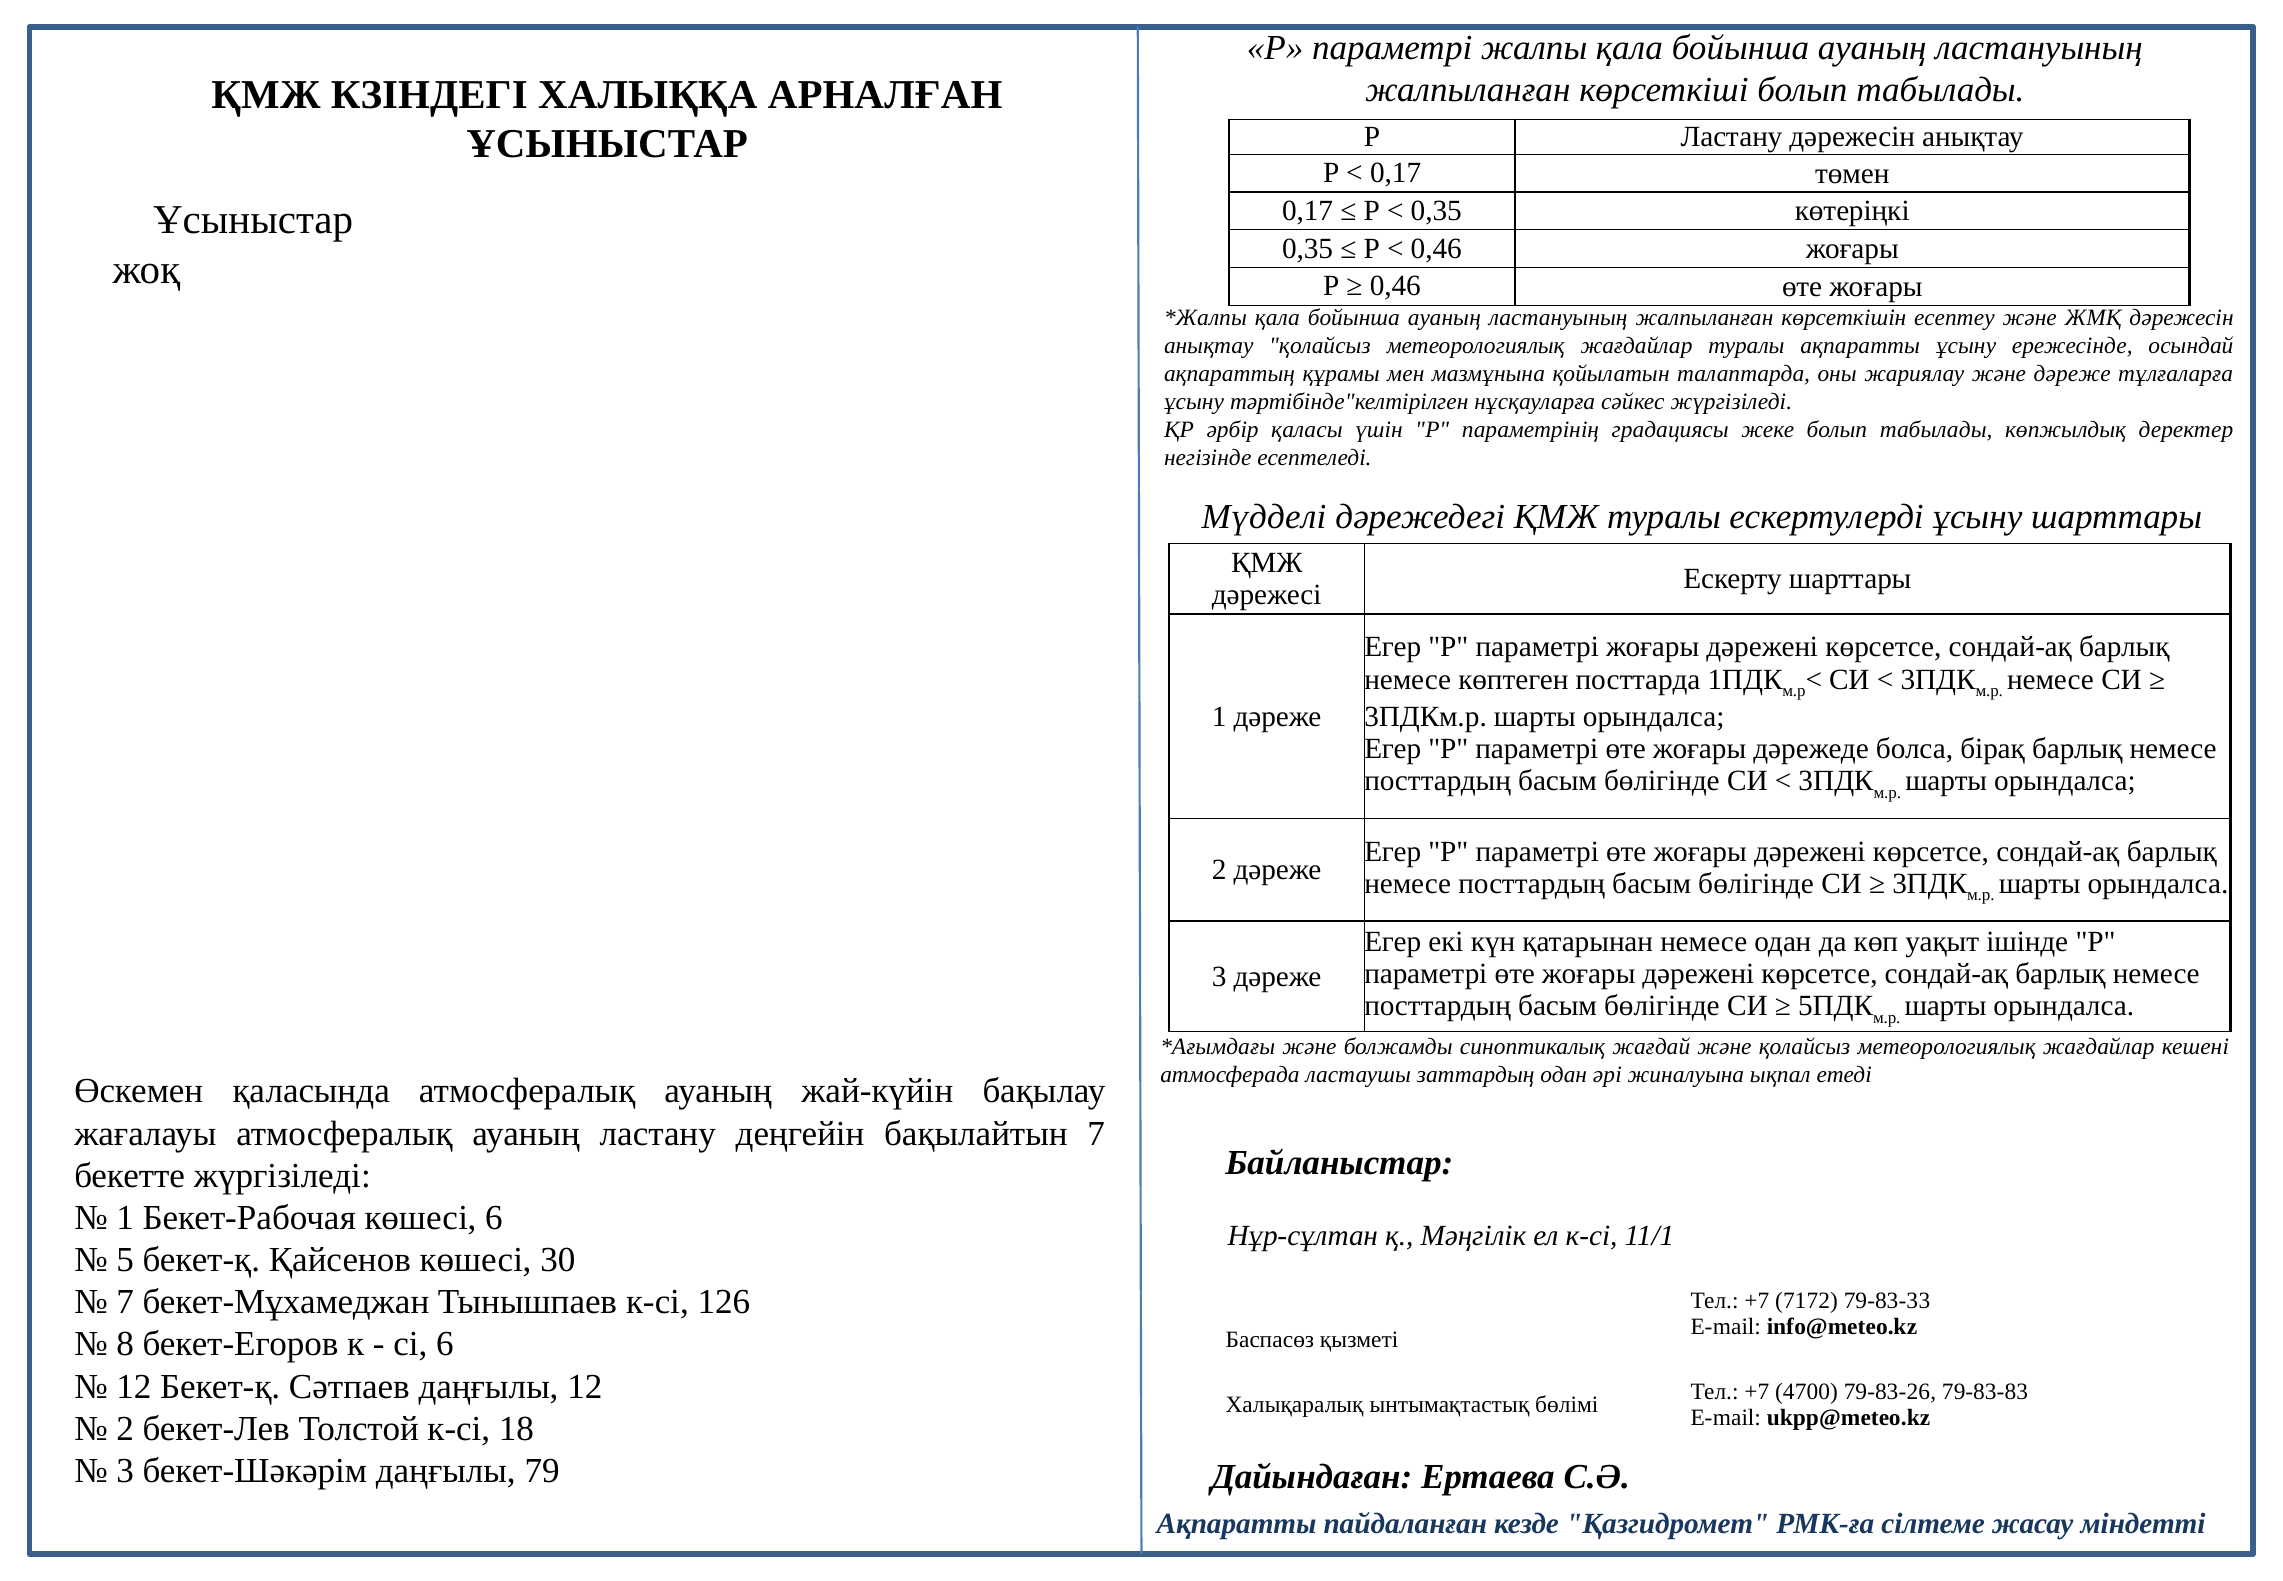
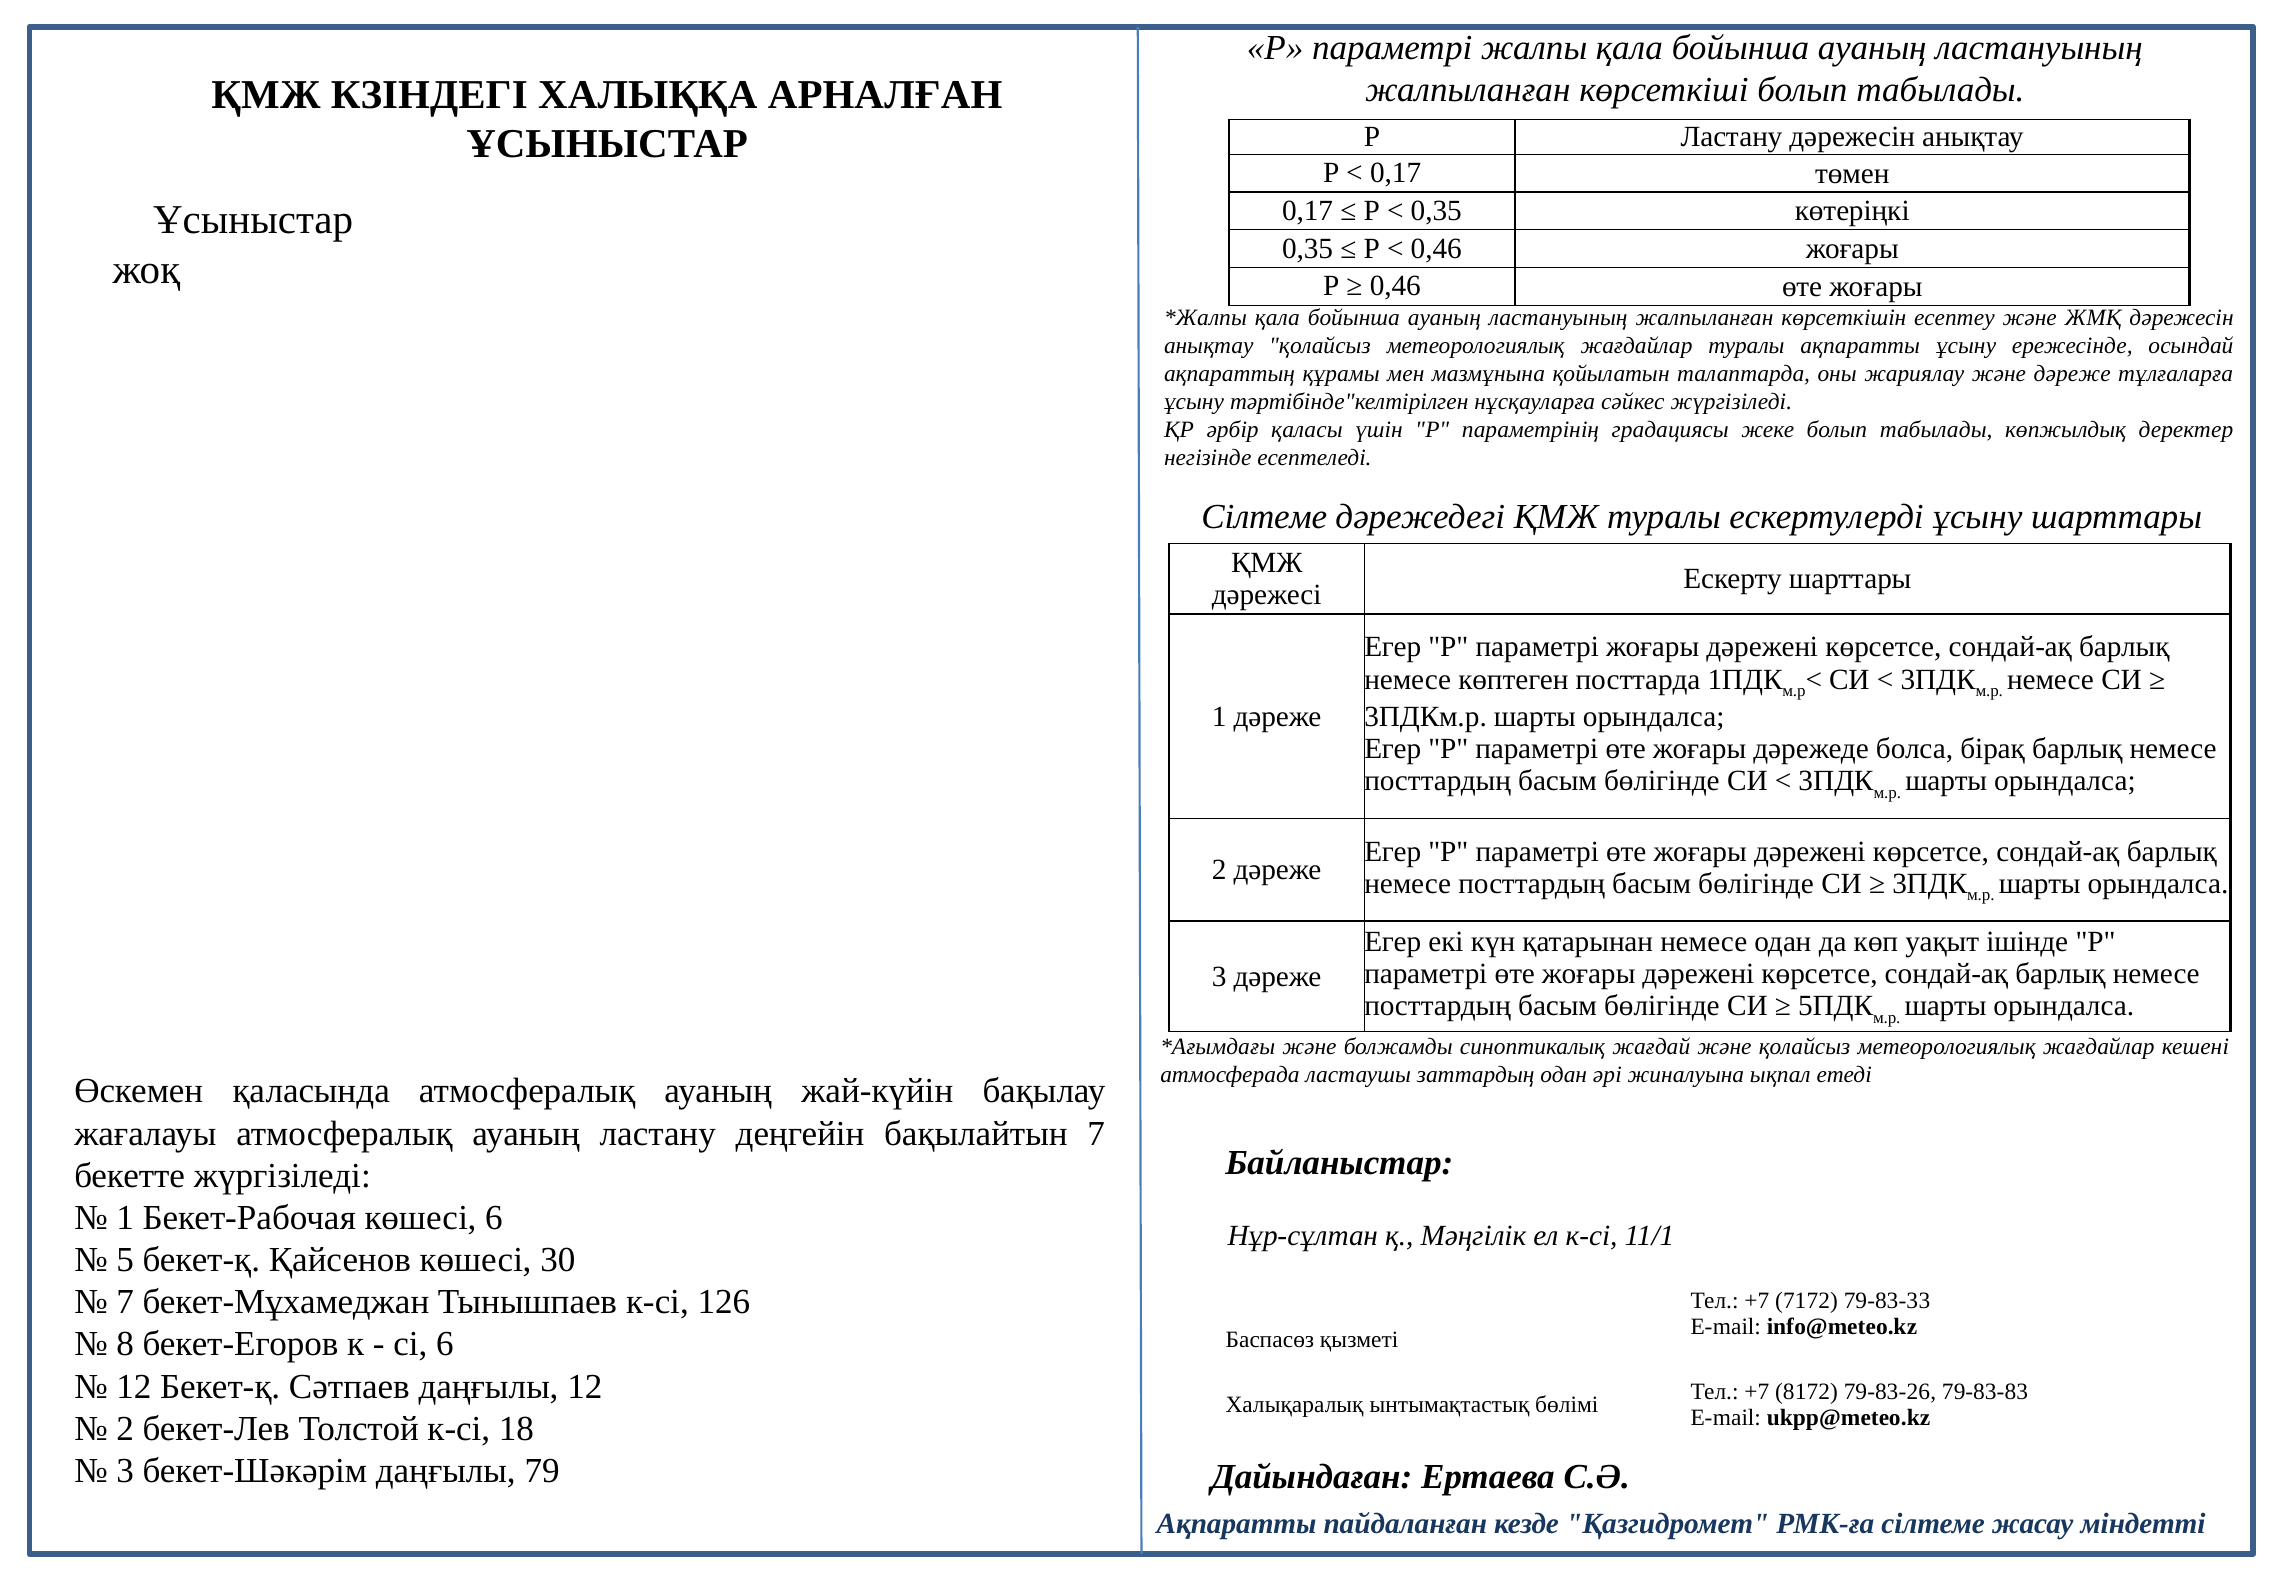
Мүдделі: Мүдделі -> Сілтеме (1264, 517)
4700: 4700 -> 8172 (1807, 1392)
